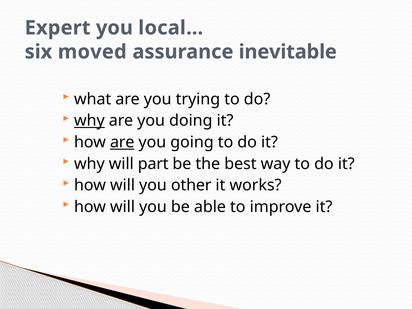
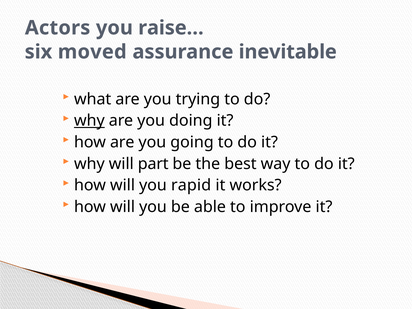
Expert: Expert -> Actors (58, 28)
local…: local… -> raise… (171, 28)
are underline: present -> none (122, 142)
other: other -> rapid (191, 185)
